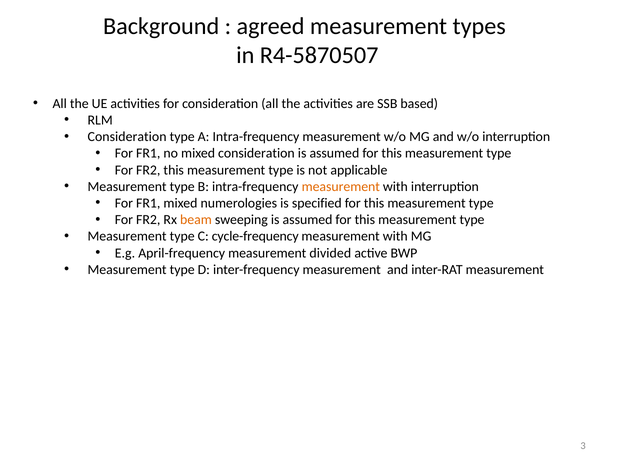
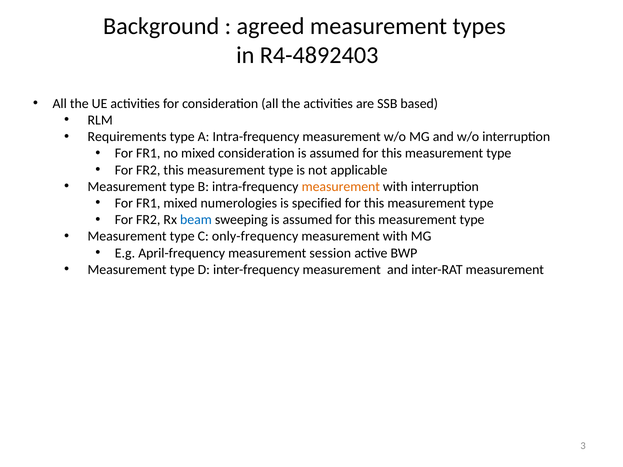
R4-5870507: R4-5870507 -> R4-4892403 (319, 55)
Consideration: Consideration -> Requirements (127, 137)
beam colour: orange -> blue (196, 220)
cycle-frequency: cycle-frequency -> only-frequency (255, 237)
divided: divided -> session (330, 253)
